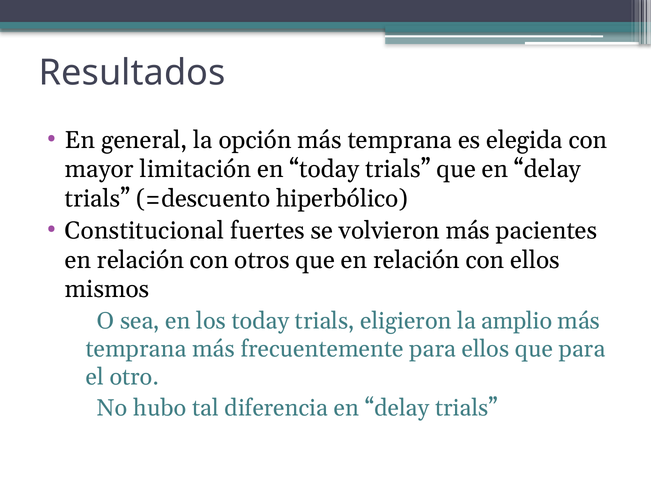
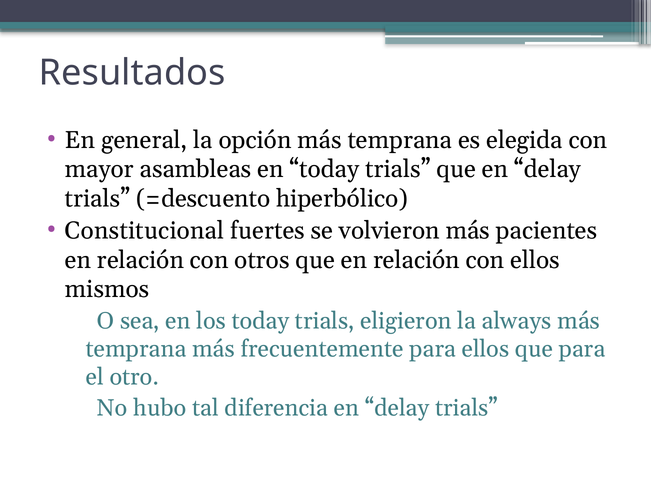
limitación: limitación -> asambleas (196, 170)
amplio: amplio -> always (517, 321)
